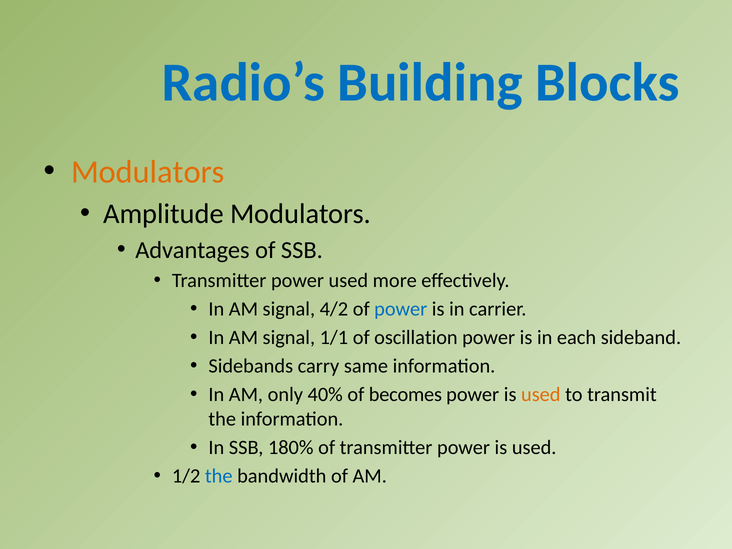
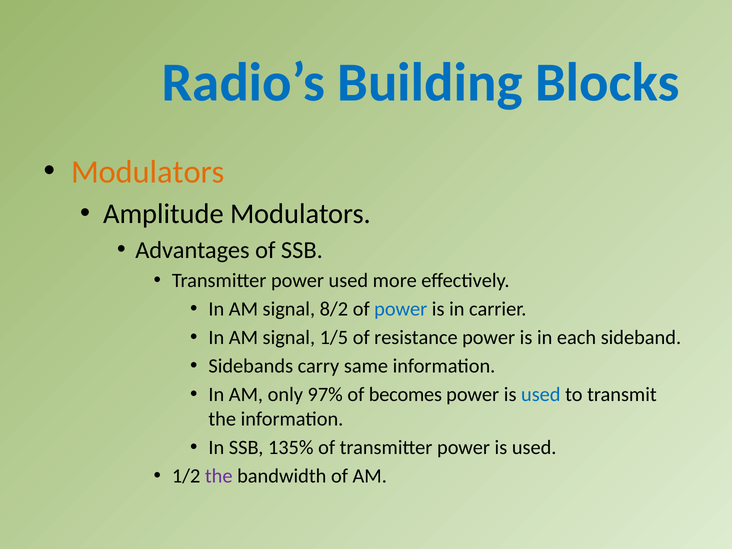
4/2: 4/2 -> 8/2 (334, 309)
1/1: 1/1 -> 1/5 (334, 338)
oscillation: oscillation -> resistance (416, 338)
40%: 40% -> 97% (325, 395)
used colour: orange -> blue (541, 395)
180%: 180% -> 135% (291, 448)
the colour: blue -> purple (219, 476)
